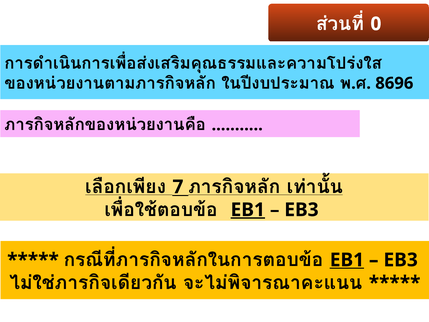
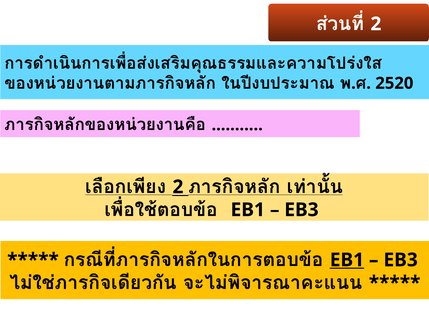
0: 0 -> 2 (376, 24)
8696: 8696 -> 2520 (394, 83)
7: 7 -> 2 (178, 187)
EB1 underline: present -> none (248, 210)
